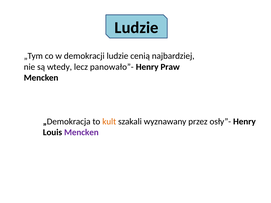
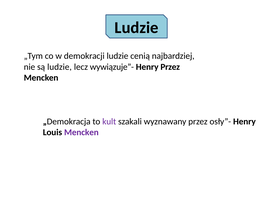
są wtedy: wtedy -> ludzie (59, 67)
panowało”-: panowało”- -> wywiązuje”- (112, 67)
Henry Praw: Praw -> Przez (170, 67)
kult colour: orange -> purple (109, 122)
